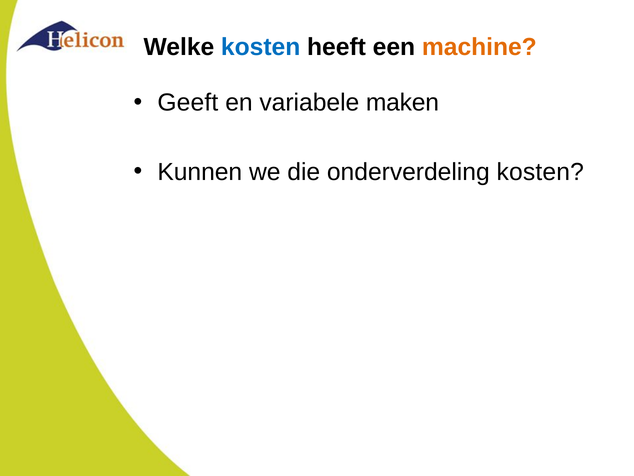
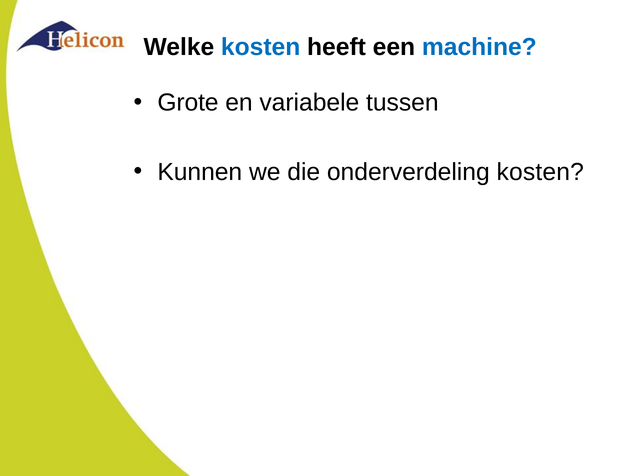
machine colour: orange -> blue (479, 47)
Geeft: Geeft -> Grote (188, 103)
maken: maken -> tussen (402, 103)
